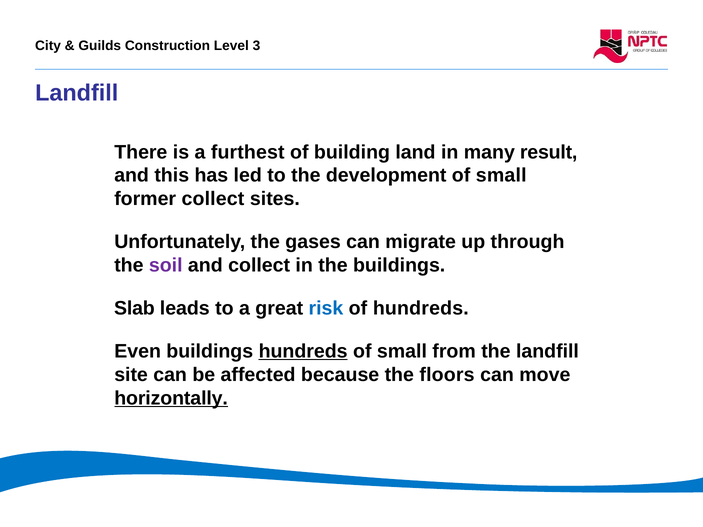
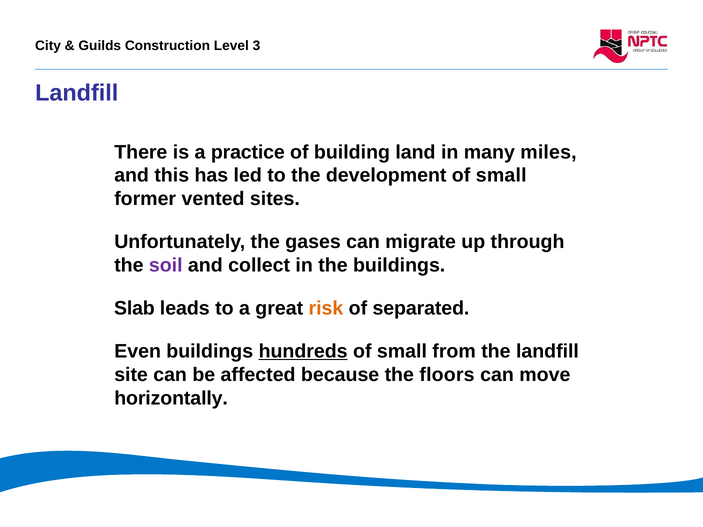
furthest: furthest -> practice (248, 152)
result: result -> miles (548, 152)
former collect: collect -> vented (213, 199)
risk colour: blue -> orange (326, 308)
of hundreds: hundreds -> separated (421, 308)
horizontally underline: present -> none (171, 398)
